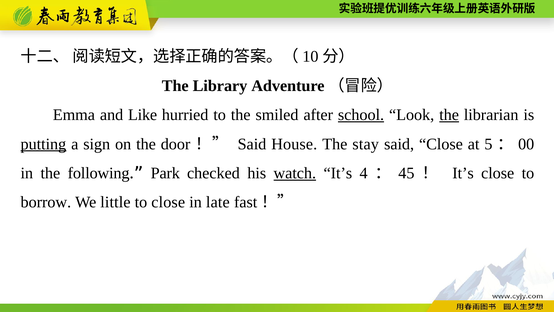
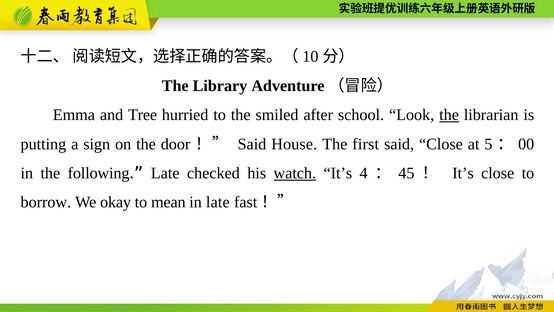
Like: Like -> Tree (143, 115)
school underline: present -> none (361, 115)
putting underline: present -> none (43, 144)
stay: stay -> first (366, 144)
Park: Park -> Late (165, 173)
little: little -> okay (116, 202)
to close: close -> mean (168, 202)
